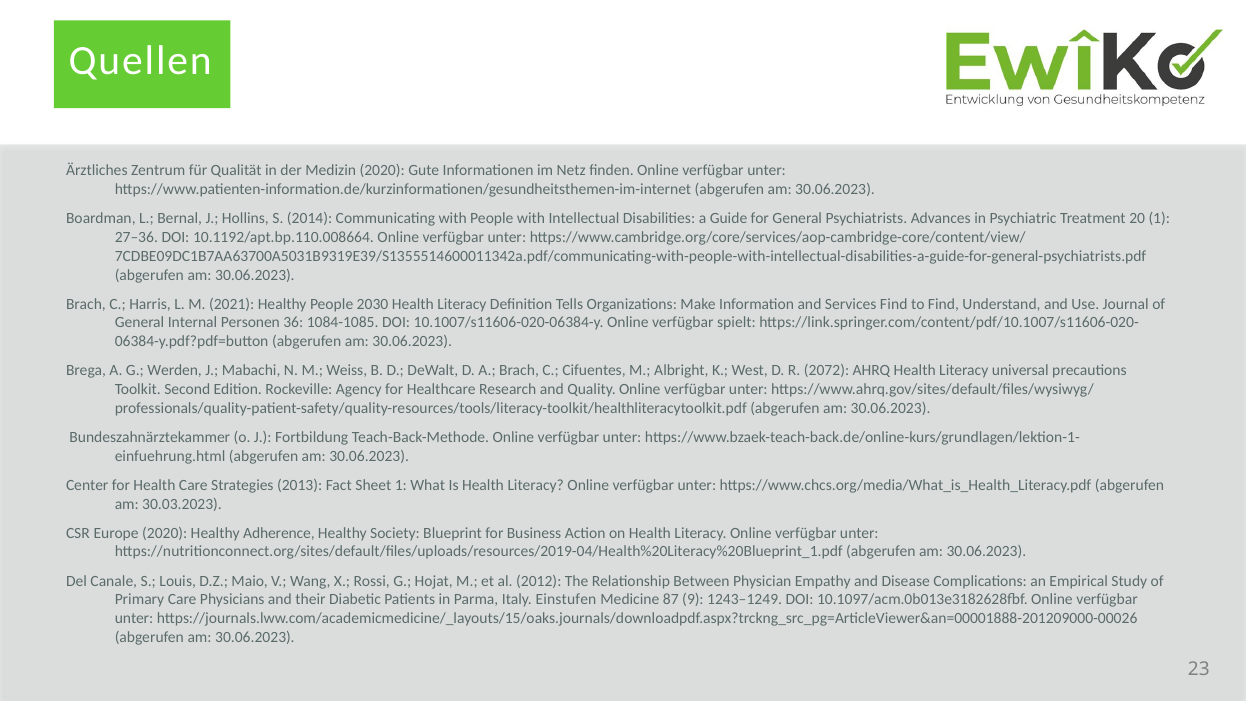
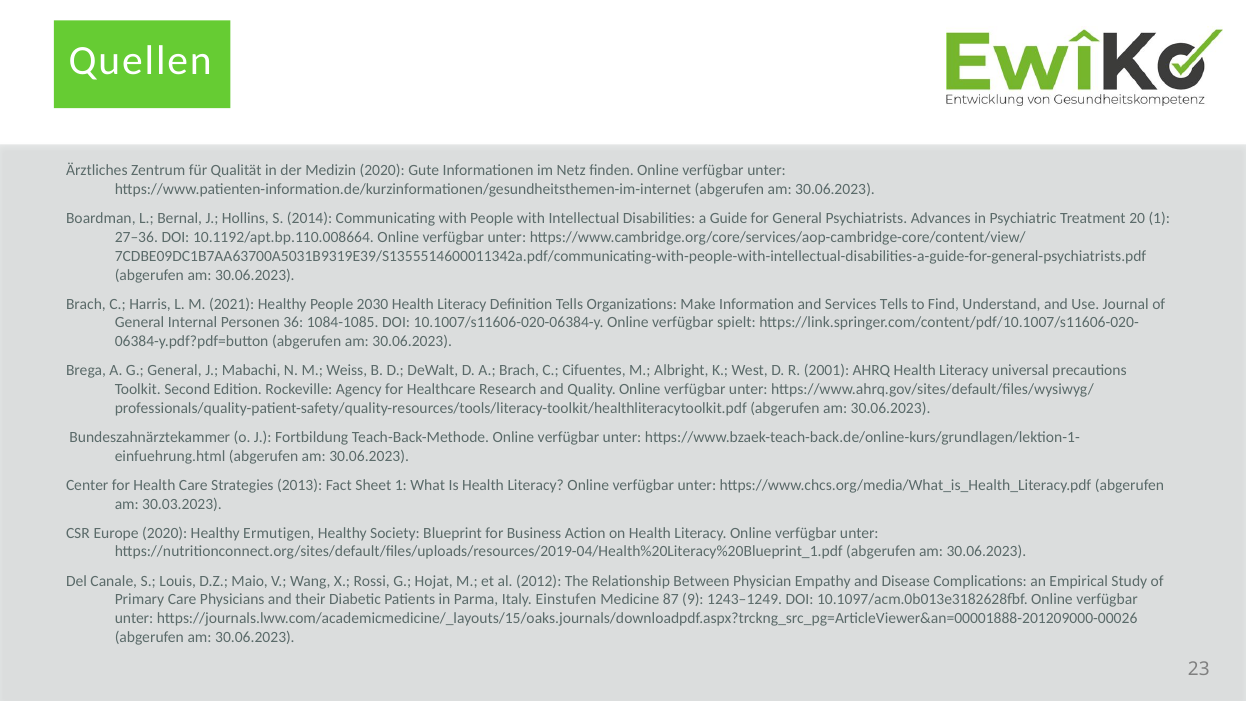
Services Find: Find -> Tells (894, 304)
G Werden: Werden -> General (175, 371)
2072: 2072 -> 2001 (827, 371)
Adherence: Adherence -> Ermutigen (279, 533)
